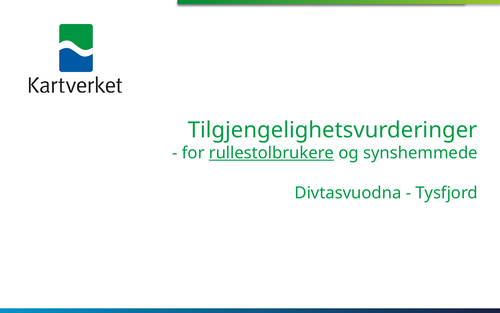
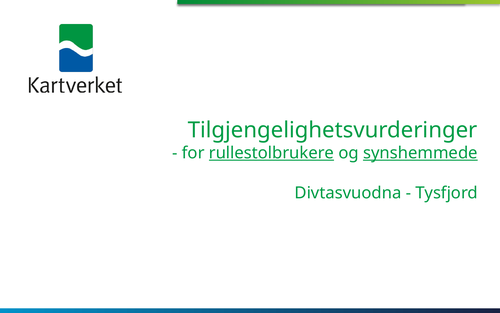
synshemmede underline: none -> present (420, 153)
